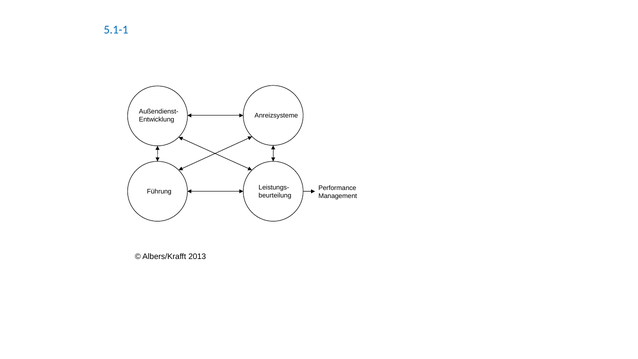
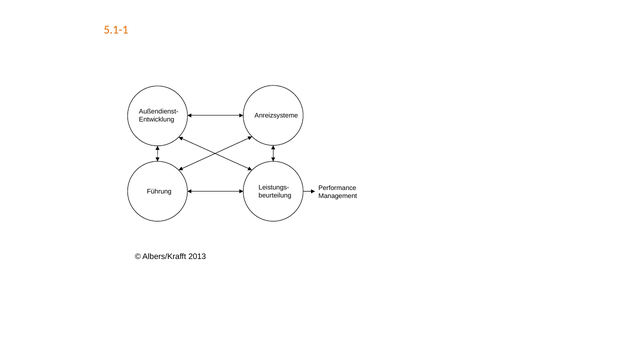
5.1-1 colour: blue -> orange (116, 30)
